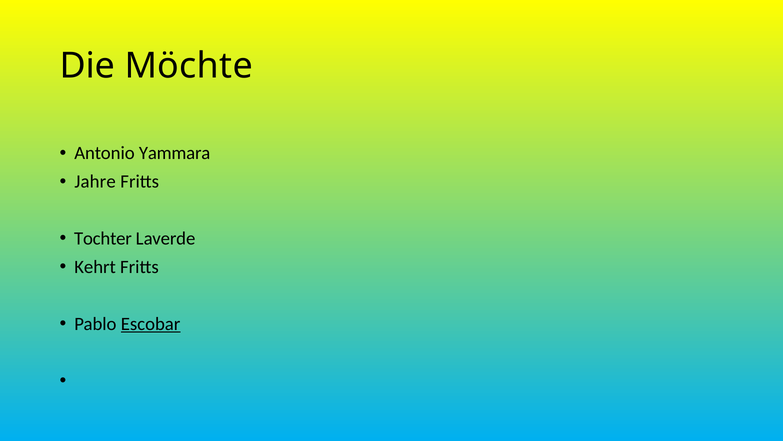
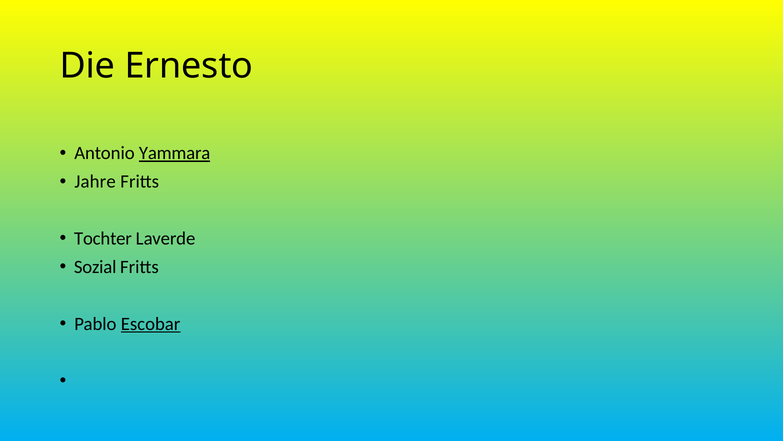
Möchte: Möchte -> Ernesto (189, 66)
Yammara underline: none -> present (175, 153)
Kehrt: Kehrt -> Sozial (95, 267)
